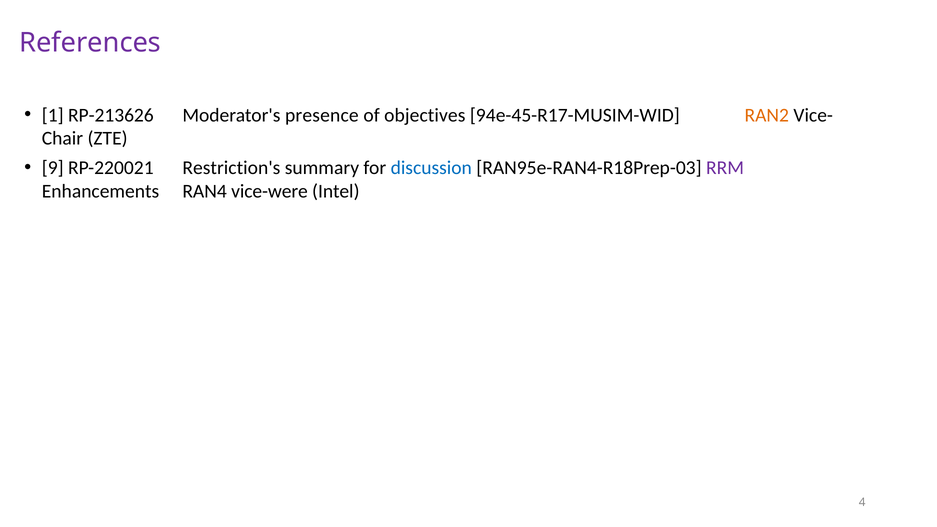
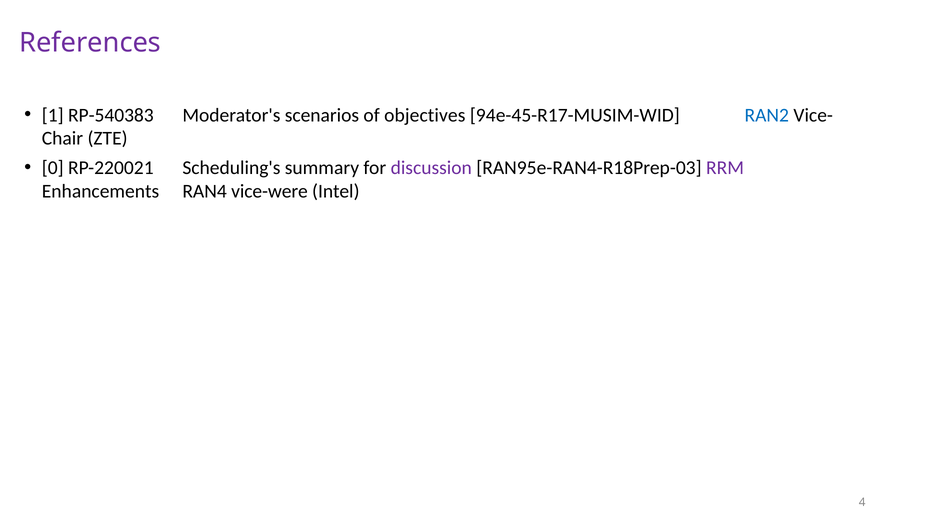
RP-213626: RP-213626 -> RP-540383 (111, 115)
presence: presence -> scenarios (322, 115)
RAN2 colour: orange -> blue (767, 115)
9: 9 -> 0 (53, 168)
Restriction's: Restriction's -> Scheduling's (231, 168)
discussion colour: blue -> purple (431, 168)
